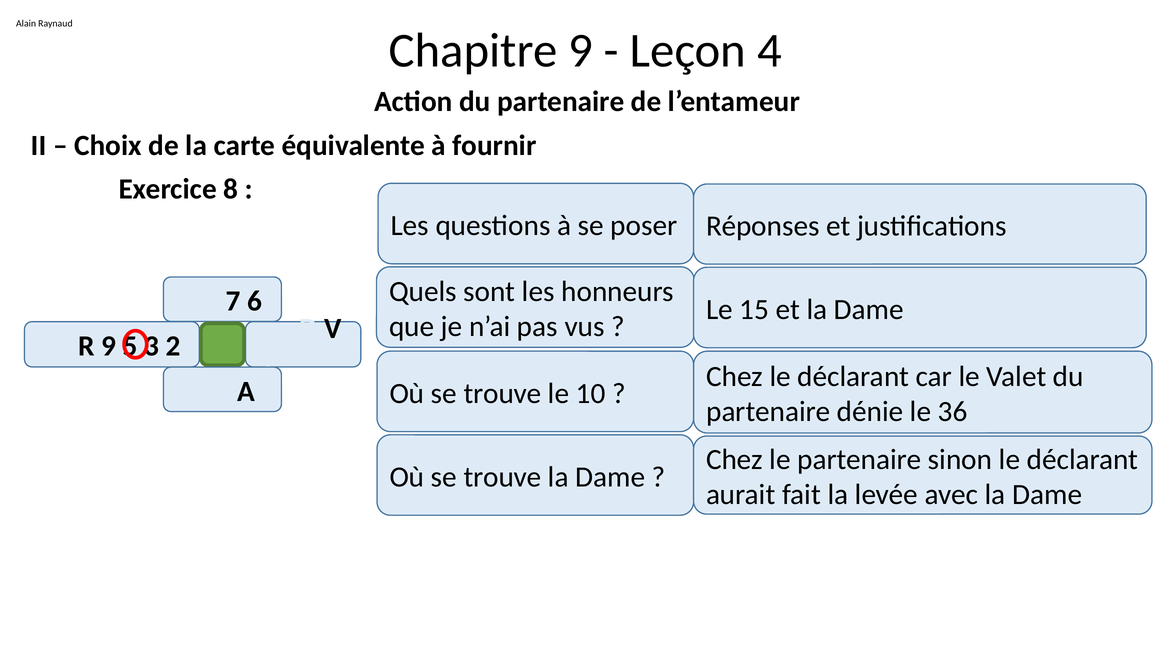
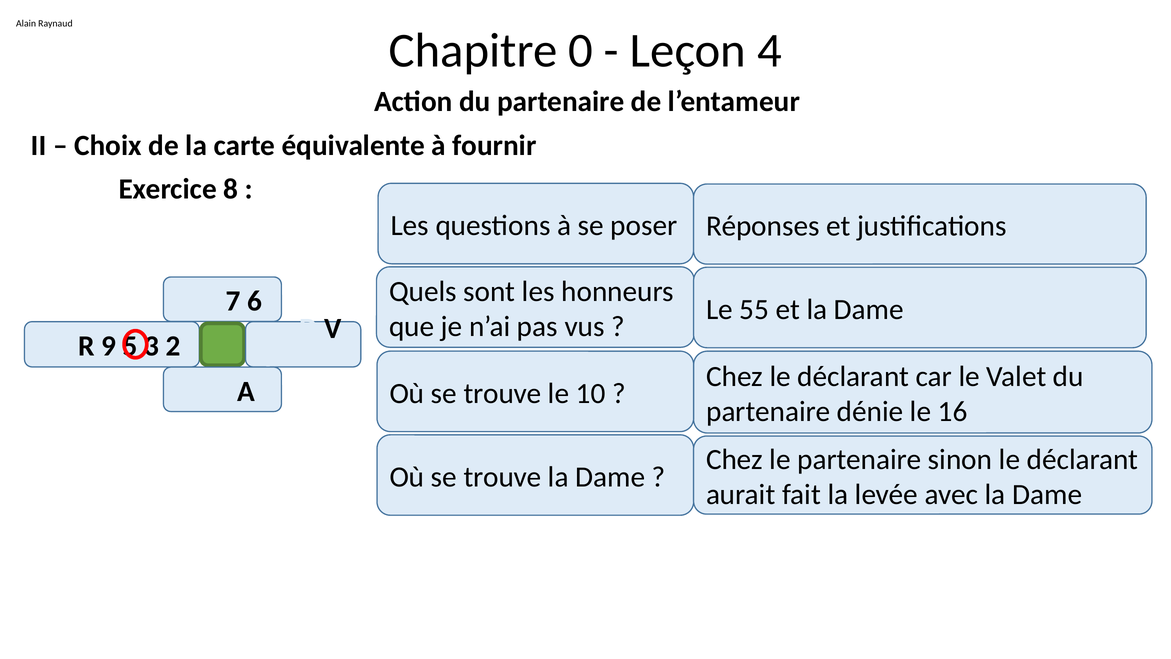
Chapitre 9: 9 -> 0 (581, 50)
15: 15 -> 55 (754, 309)
36: 36 -> 16 (953, 412)
